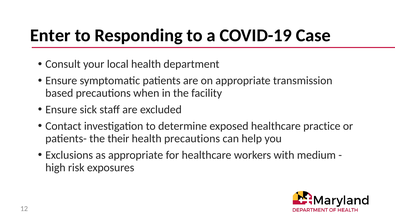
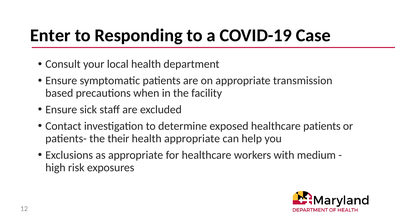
healthcare practice: practice -> patients (322, 126)
health precautions: precautions -> appropriate (192, 139)
